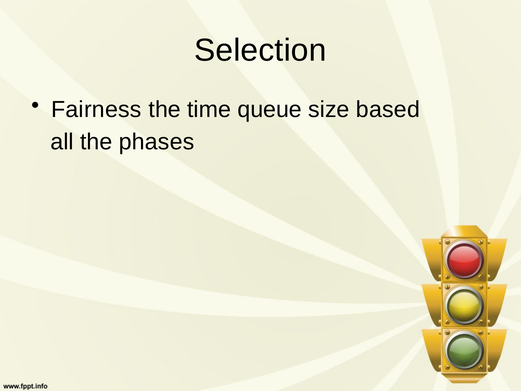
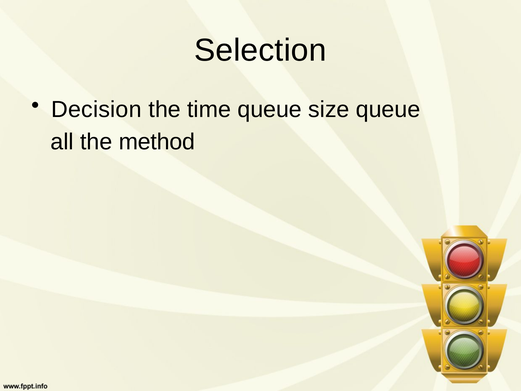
Fairness: Fairness -> Decision (96, 109)
size based: based -> queue (388, 109)
phases: phases -> method (157, 142)
